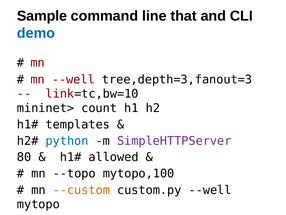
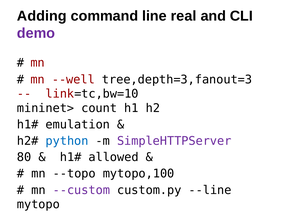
Sample: Sample -> Adding (42, 16)
that: that -> real (184, 16)
demo colour: blue -> purple (36, 33)
templates: templates -> emulation (78, 124)
--custom colour: orange -> purple (81, 190)
custom.py --well: --well -> --line (210, 190)
